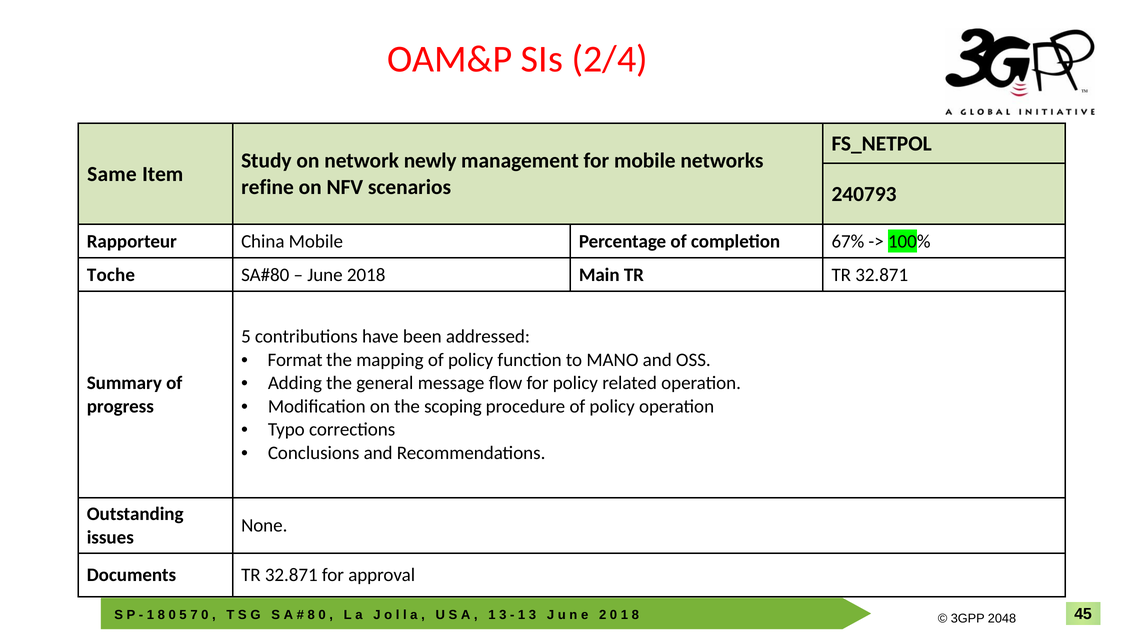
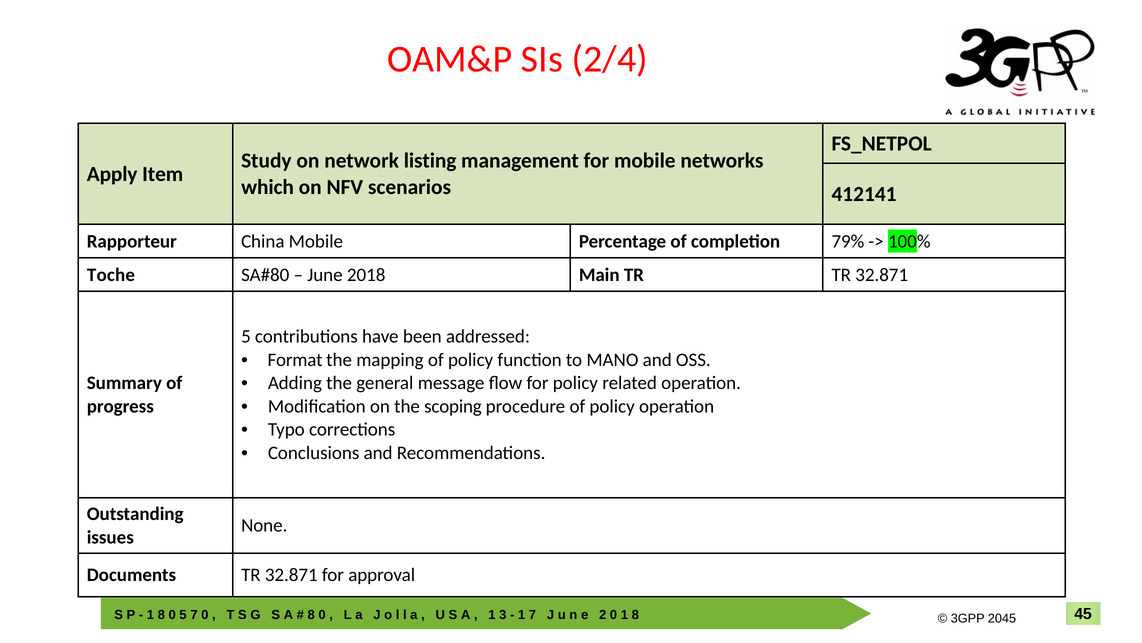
newly: newly -> listing (430, 161)
Same: Same -> Apply (112, 174)
refine: refine -> which (268, 187)
240793: 240793 -> 412141 (864, 194)
67%: 67% -> 79% (848, 241)
3: 3 -> 7 (532, 615)
2048: 2048 -> 2045 (1002, 618)
